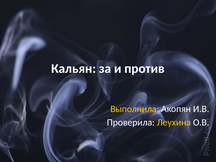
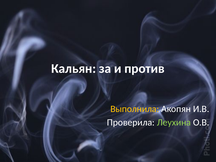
Леухина colour: yellow -> light green (174, 122)
